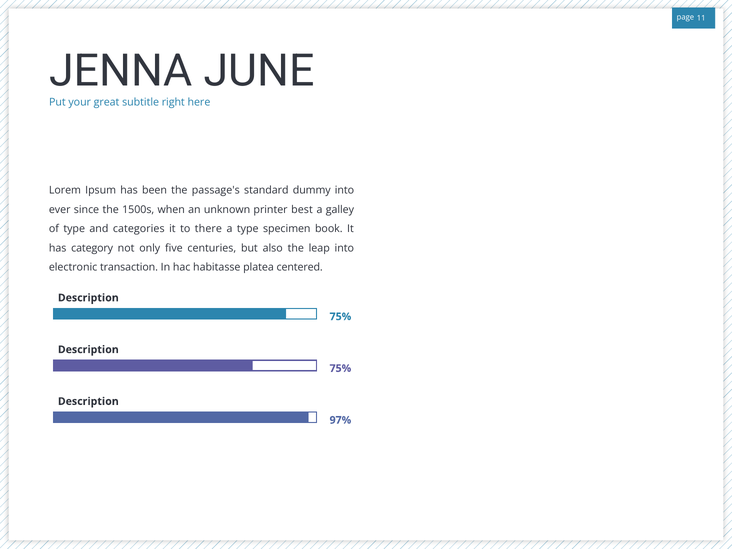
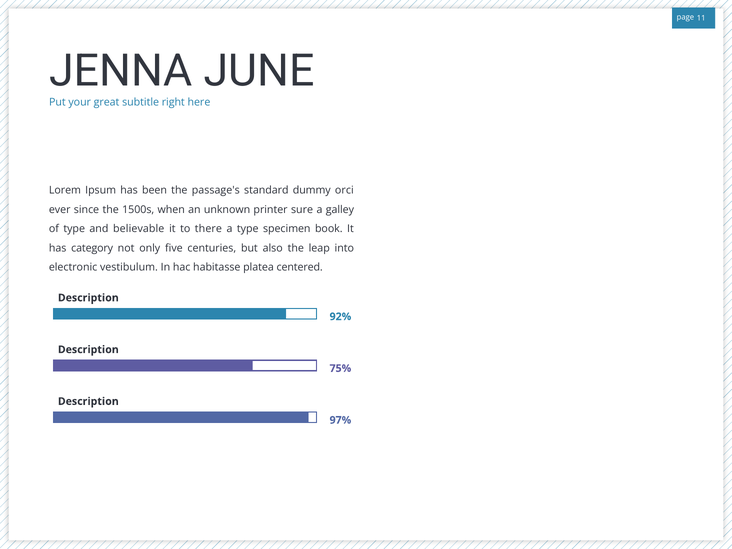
dummy into: into -> orci (344, 190)
best: best -> sure (302, 210)
categories: categories -> believable (139, 229)
transaction: transaction -> vestibulum (129, 267)
75%: 75% -> 92% (340, 317)
